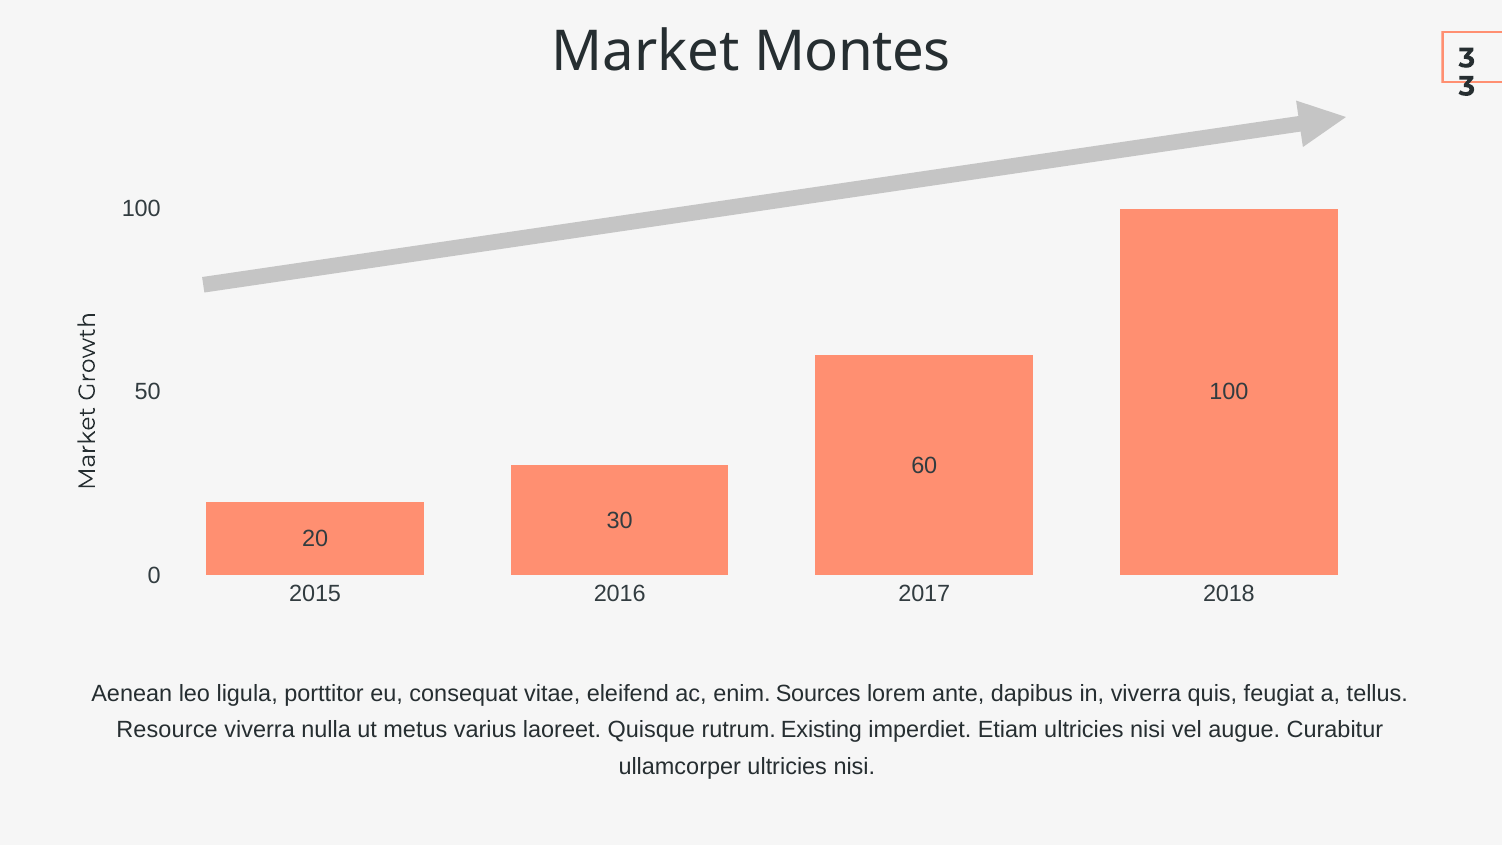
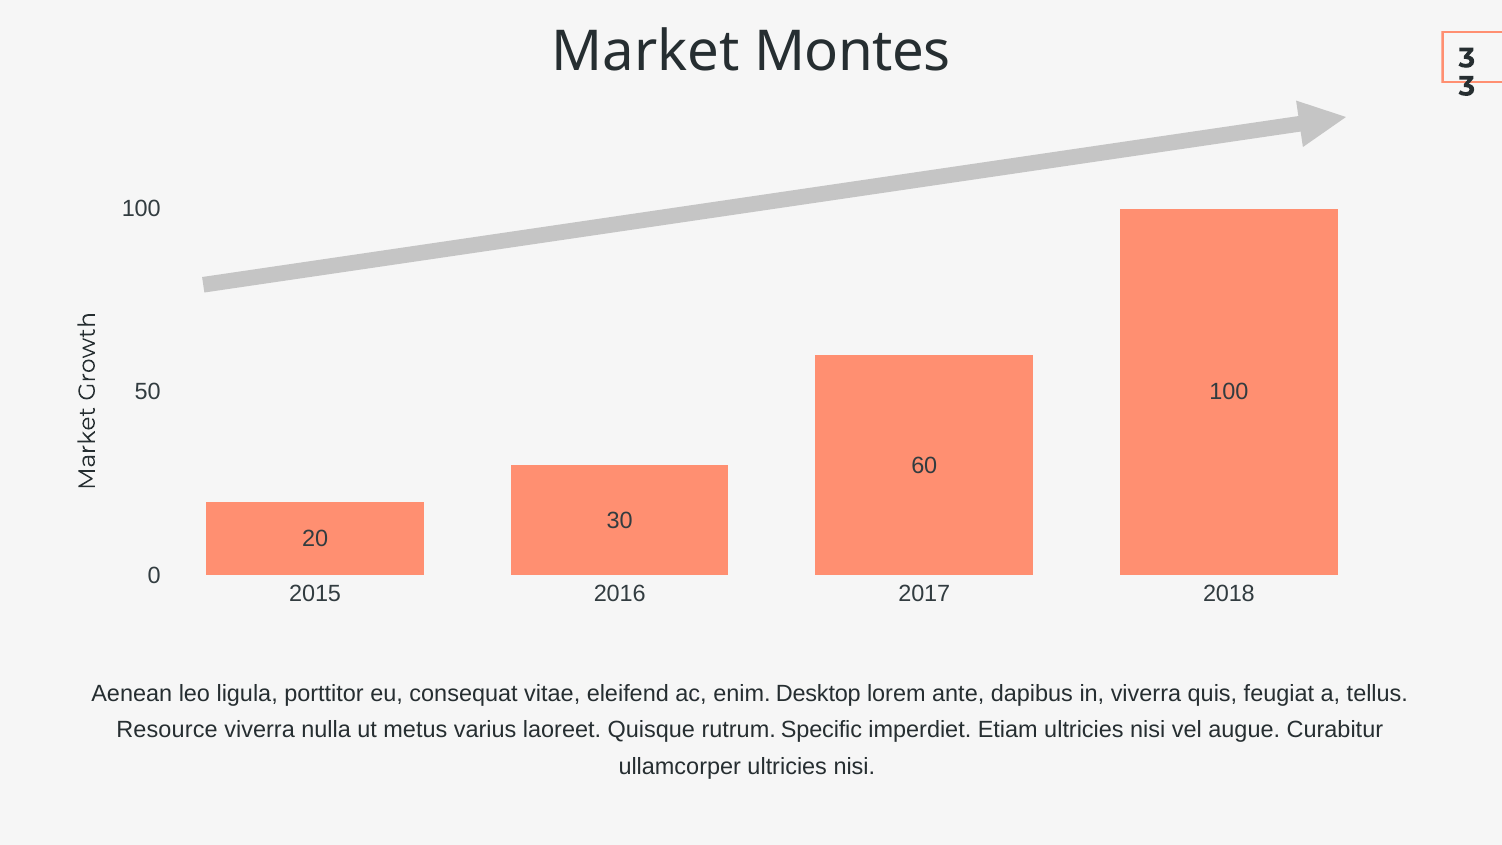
Sources: Sources -> Desktop (818, 693)
Existing: Existing -> Specific (821, 730)
